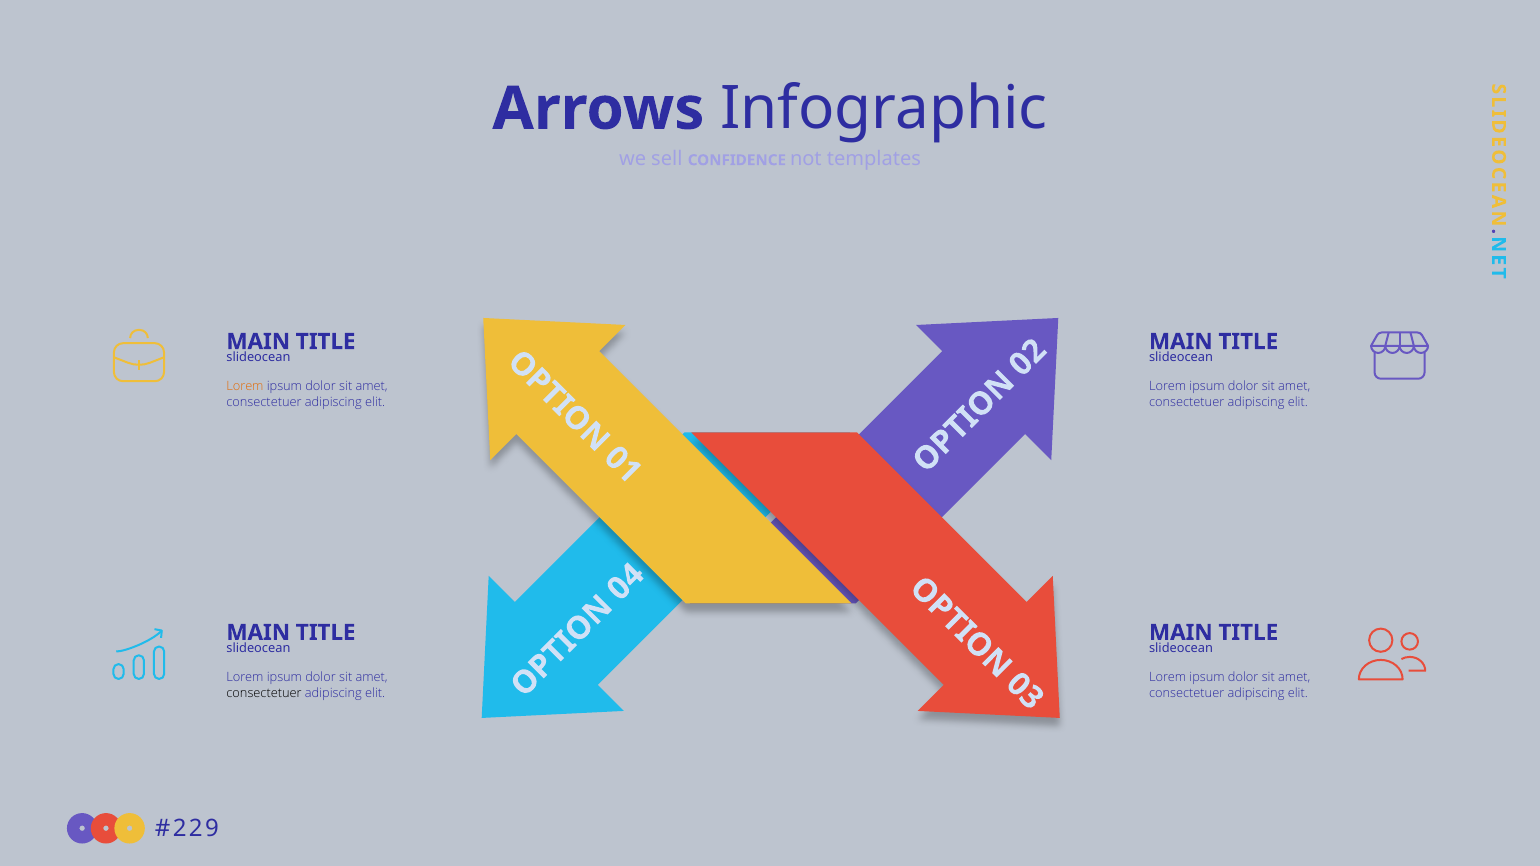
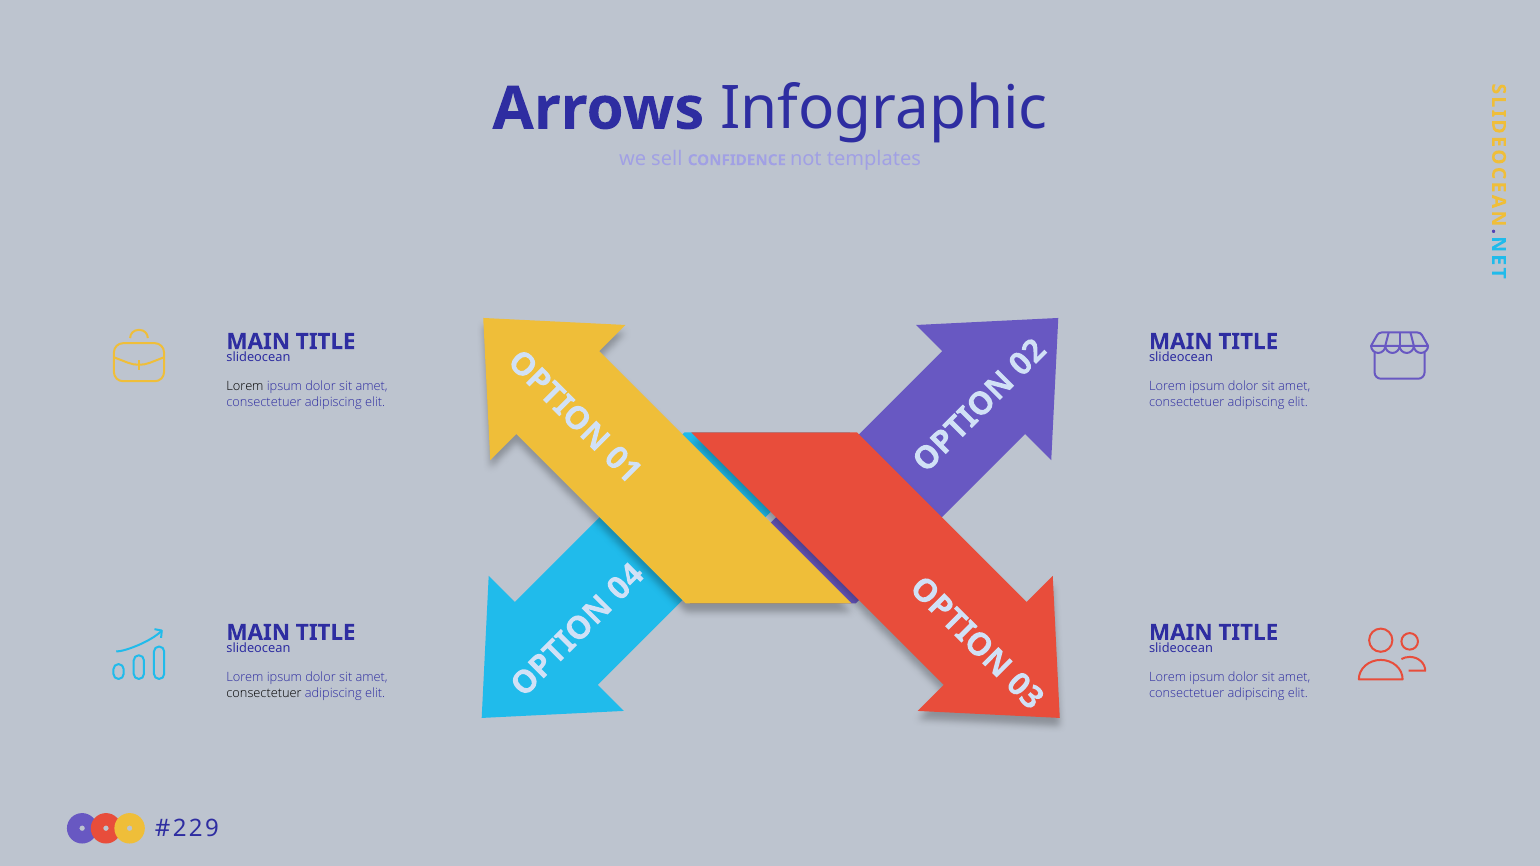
Lorem colour: orange -> black (245, 387)
